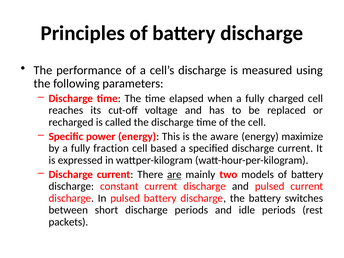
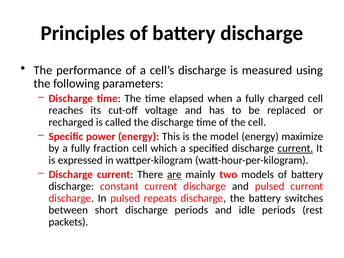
aware: aware -> model (224, 137)
based: based -> which (164, 148)
current underline: none -> present (295, 148)
pulsed battery: battery -> repeats (160, 198)
